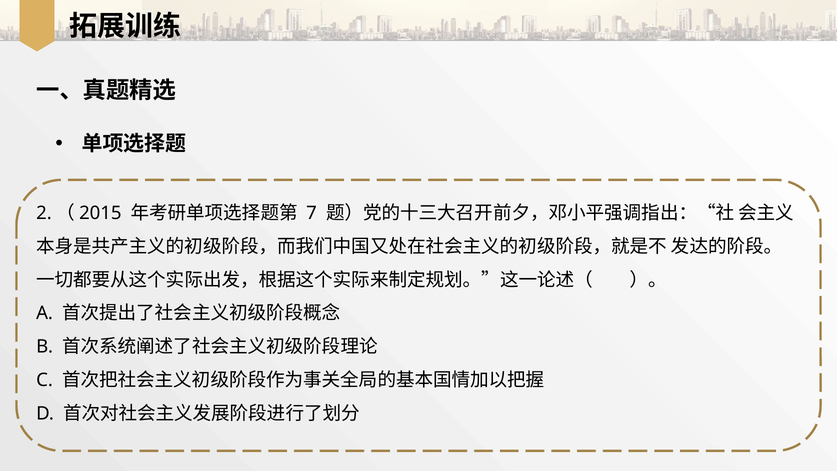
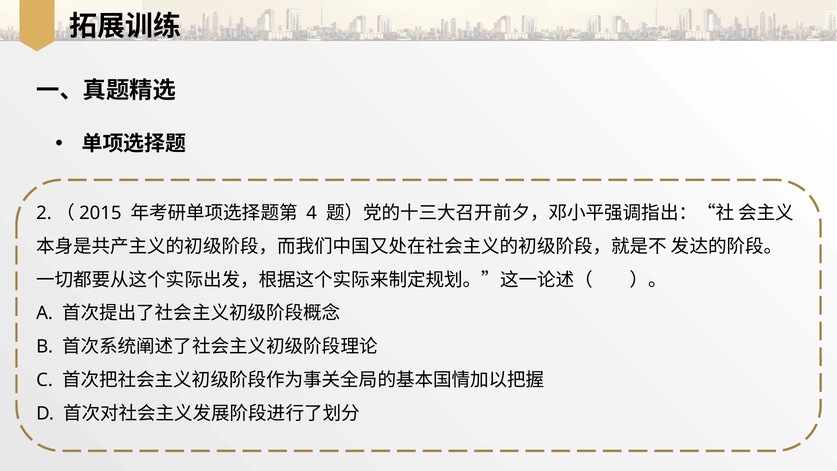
7: 7 -> 4 (312, 213)
